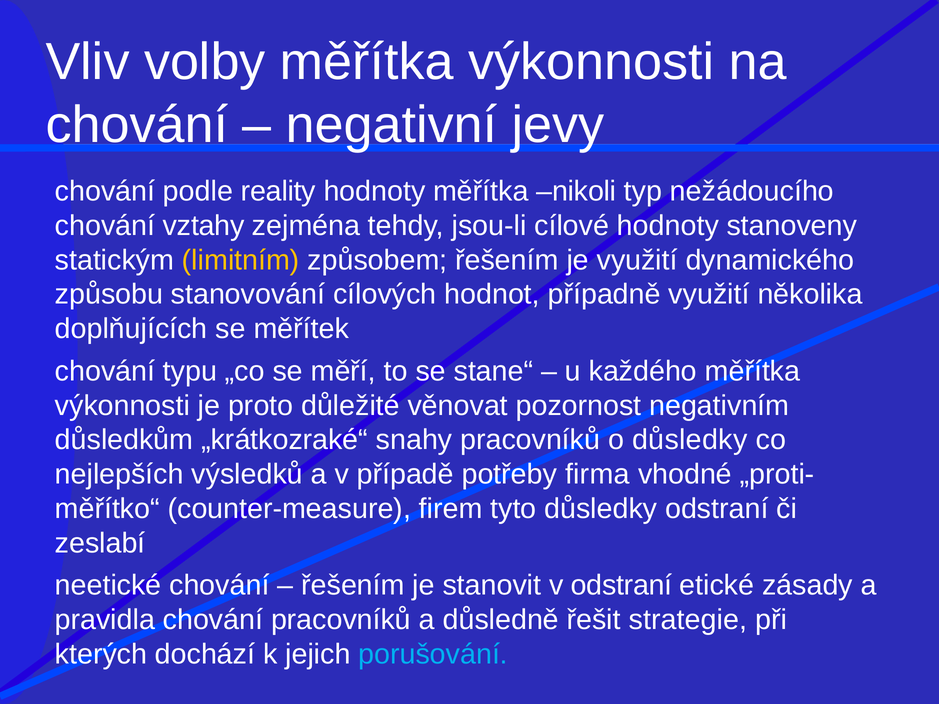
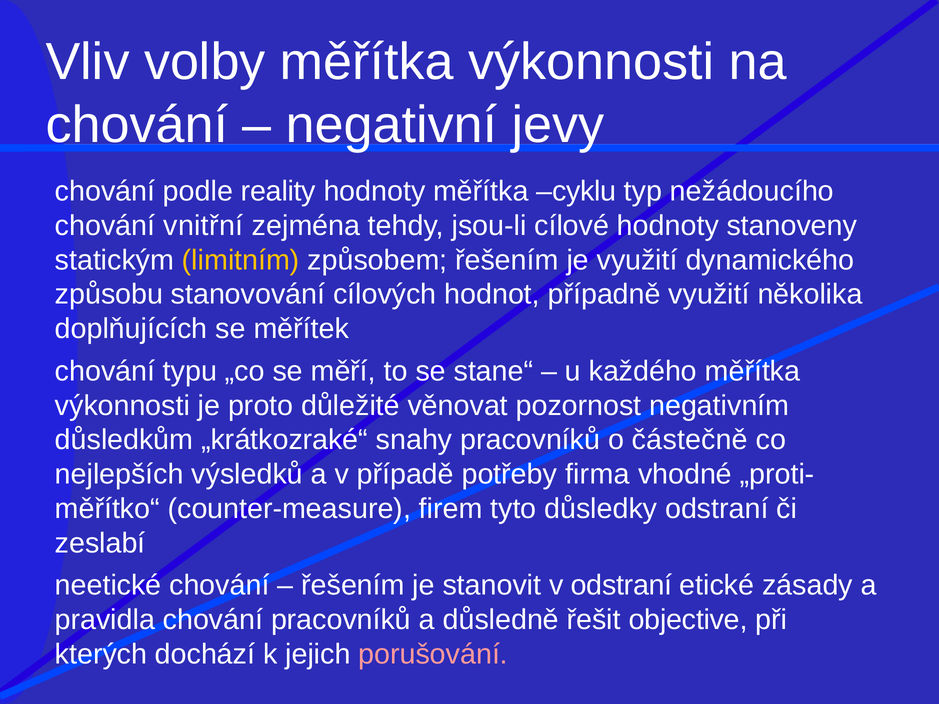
nikoli: nikoli -> cyklu (576, 191)
vztahy: vztahy -> vnitřní (203, 226)
o důsledky: důsledky -> částečně (690, 440)
strategie: strategie -> objective (688, 620)
porušování colour: light blue -> pink (433, 654)
